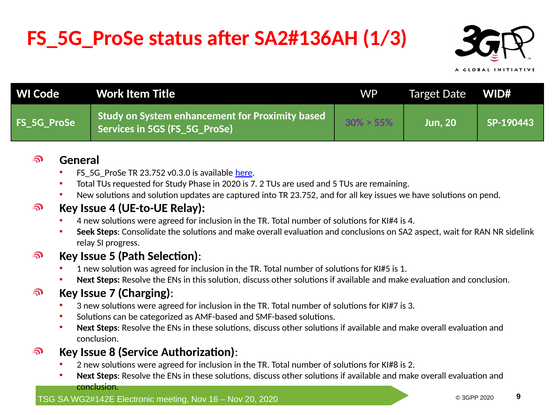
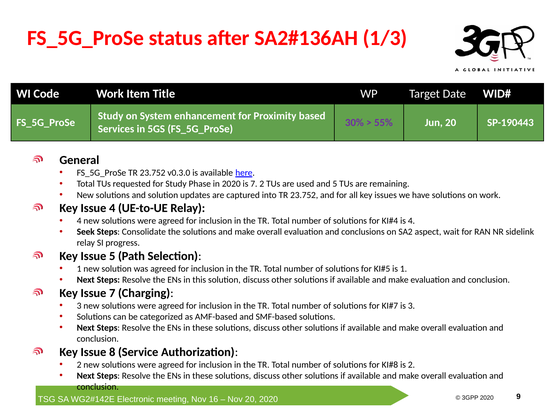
on pend: pend -> work (490, 195)
